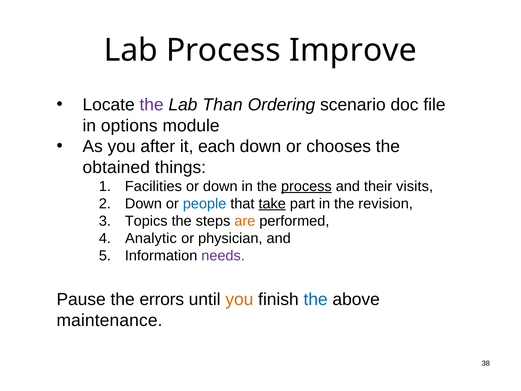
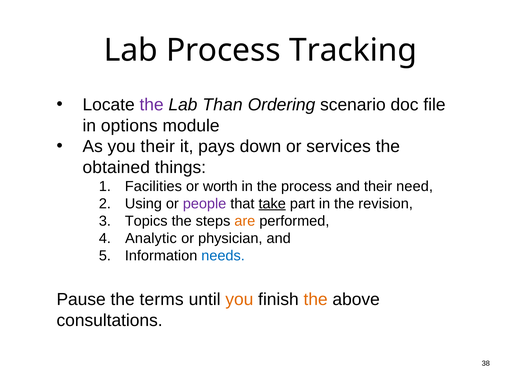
Improve: Improve -> Tracking (353, 50)
you after: after -> their (158, 146)
each: each -> pays (217, 146)
chooses: chooses -> services (339, 146)
or down: down -> worth (220, 186)
process underline: present -> none (306, 186)
visits: visits -> need (415, 186)
Down: Down -> Using (143, 204)
people colour: blue -> purple (205, 204)
needs colour: purple -> blue (223, 256)
errors: errors -> terms (162, 299)
the colour: blue -> orange (316, 299)
maintenance: maintenance -> consultations (110, 320)
